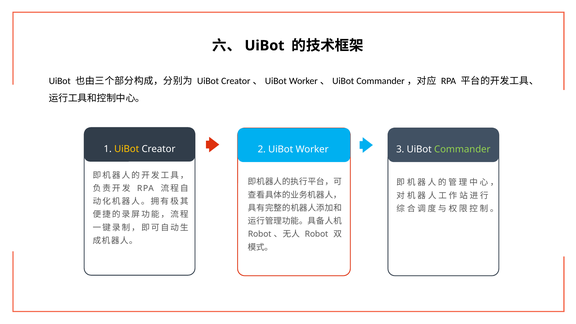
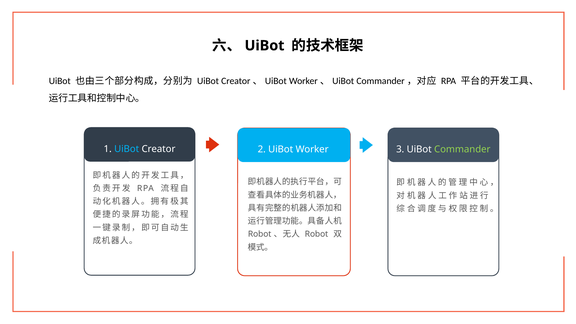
UiBot colour: yellow -> light blue (127, 149)
